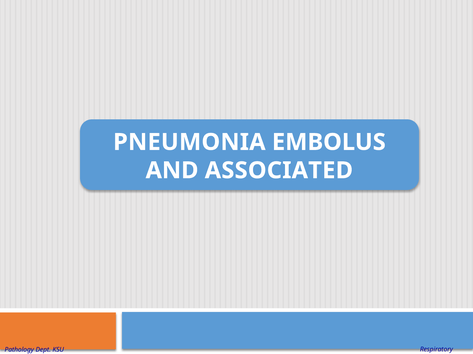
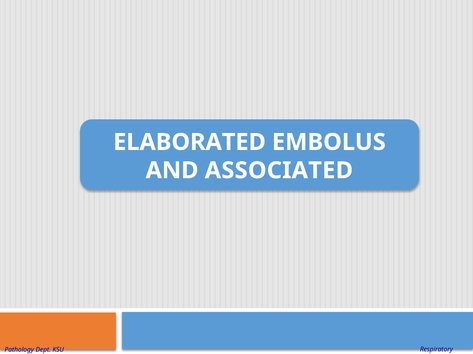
PNEUMONIA: PNEUMONIA -> ELABORATED (189, 142)
